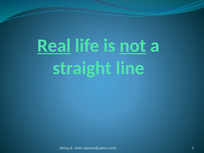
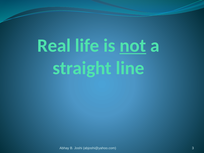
Real underline: present -> none (54, 46)
